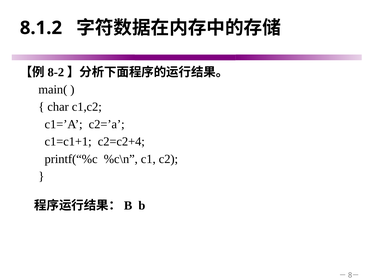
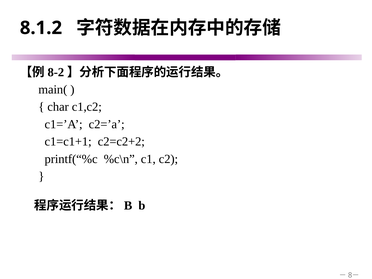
c2=c2+4: c2=c2+4 -> c2=c2+2 (121, 142)
